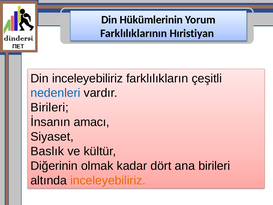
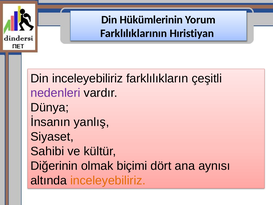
nedenleri colour: blue -> purple (55, 93)
Birileri: Birileri -> Dünya (50, 107)
amacı: amacı -> yanlış (91, 122)
Baslık: Baslık -> Sahibi (47, 151)
kadar: kadar -> biçimi (132, 166)
ana birileri: birileri -> aynısı (214, 166)
